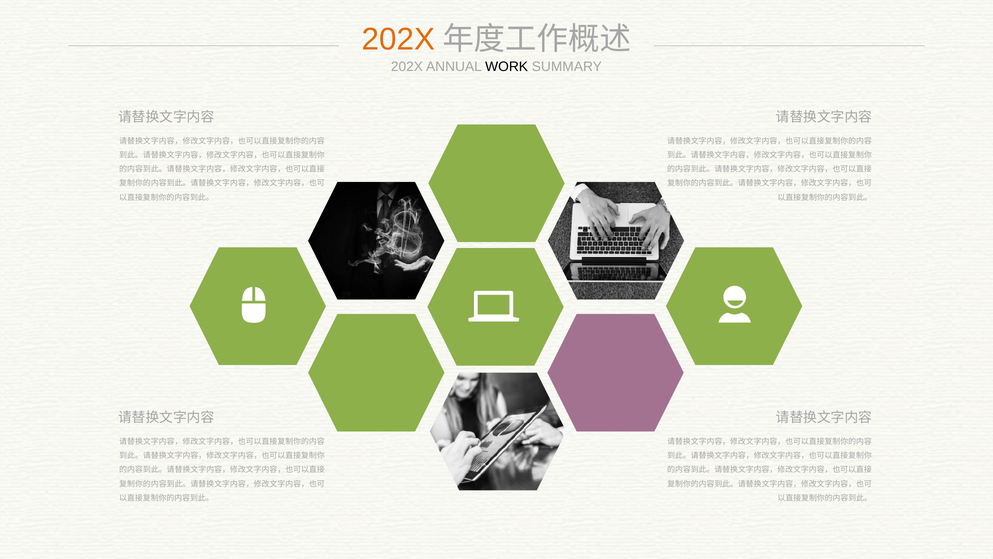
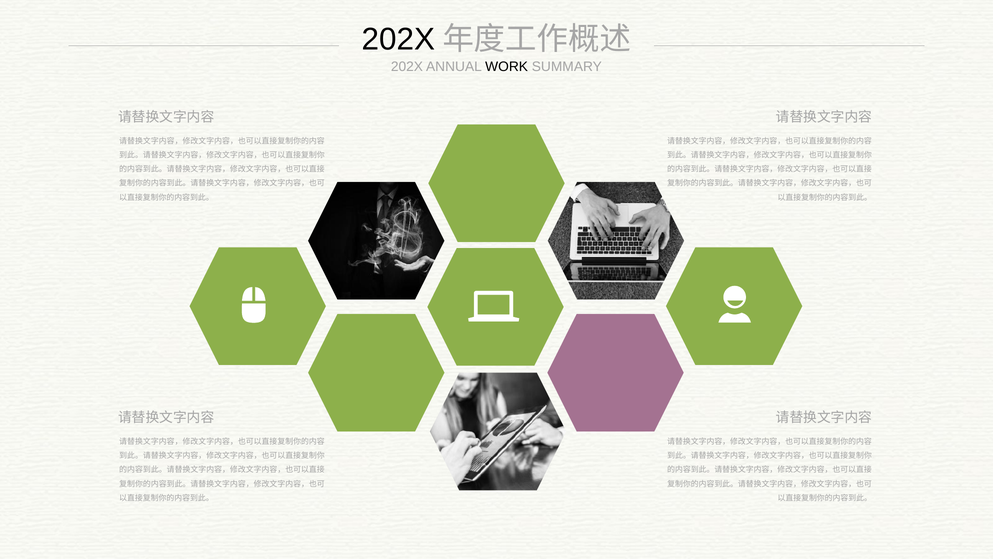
202X colour: orange -> black (398, 39)
